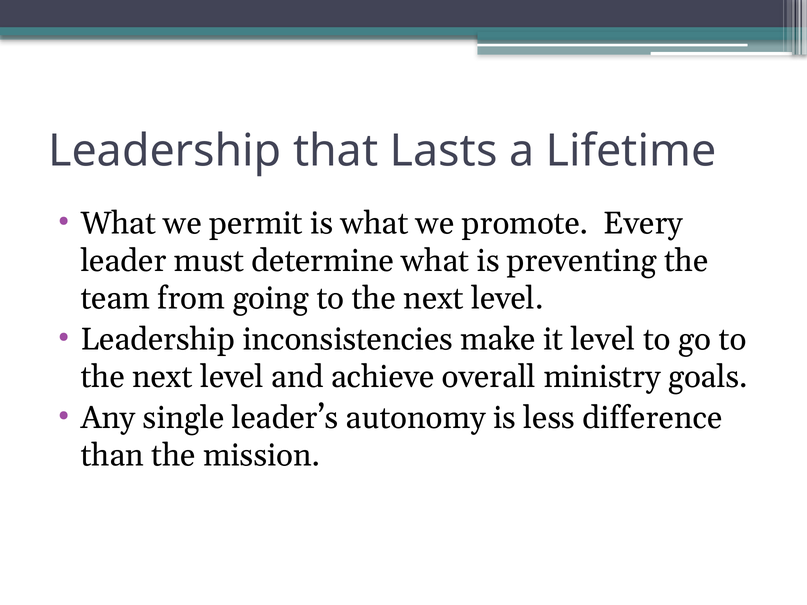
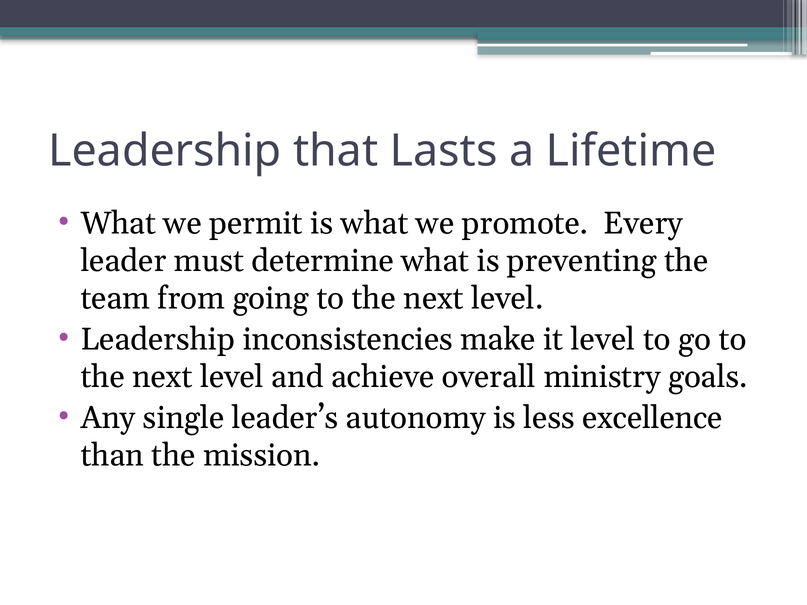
difference: difference -> excellence (652, 418)
